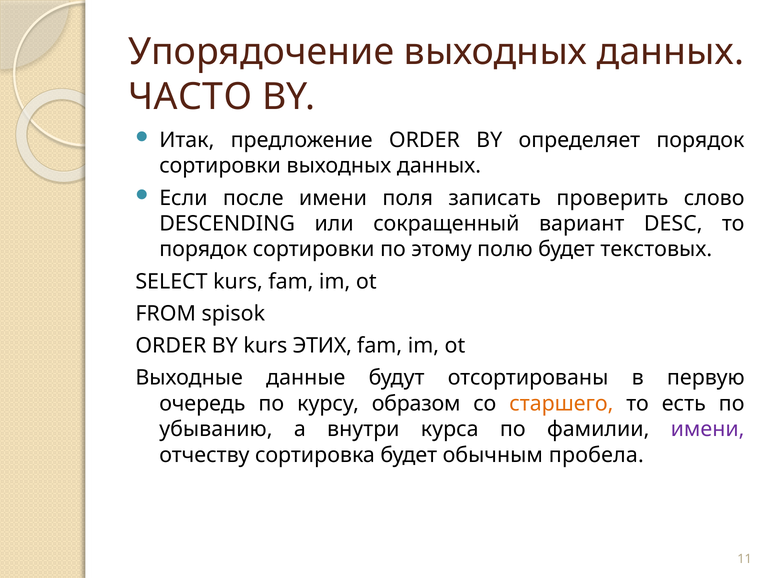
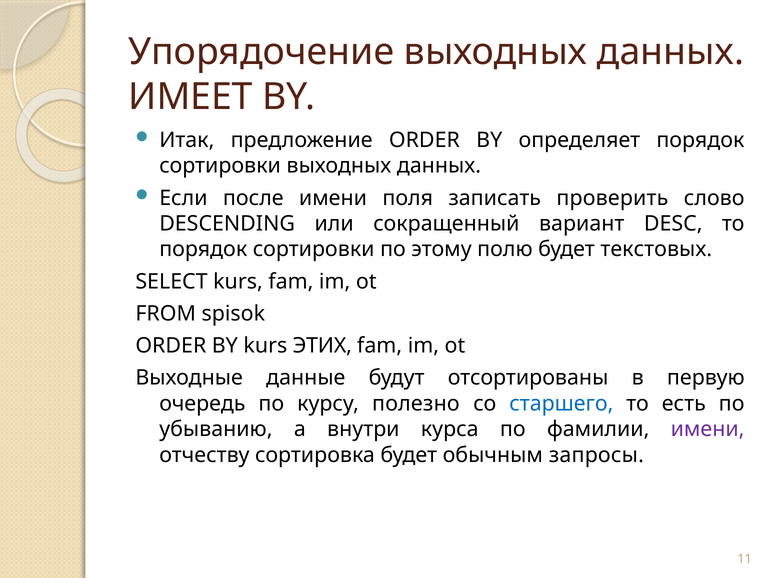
ЧАСТО: ЧАСТО -> ИМЕЕТ (191, 97)
образом: образом -> полезно (416, 403)
старшего colour: orange -> blue (561, 403)
пробела: пробела -> запросы (596, 455)
